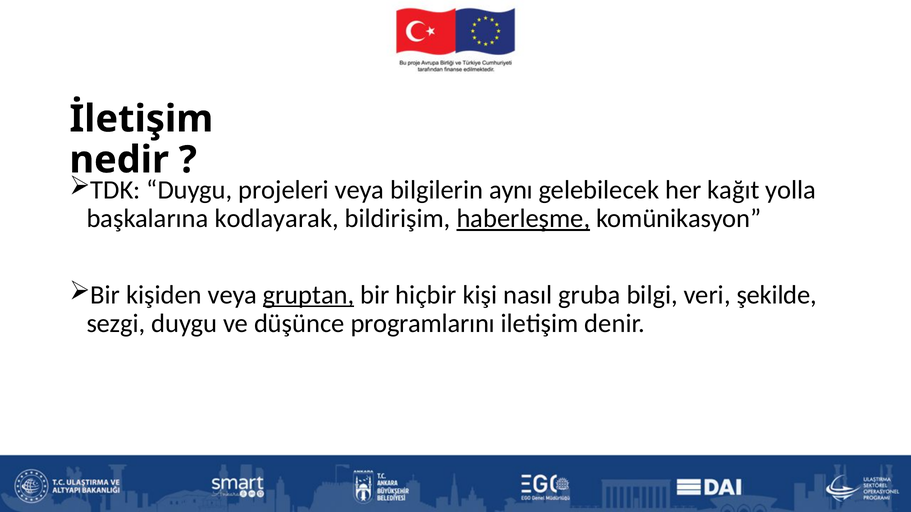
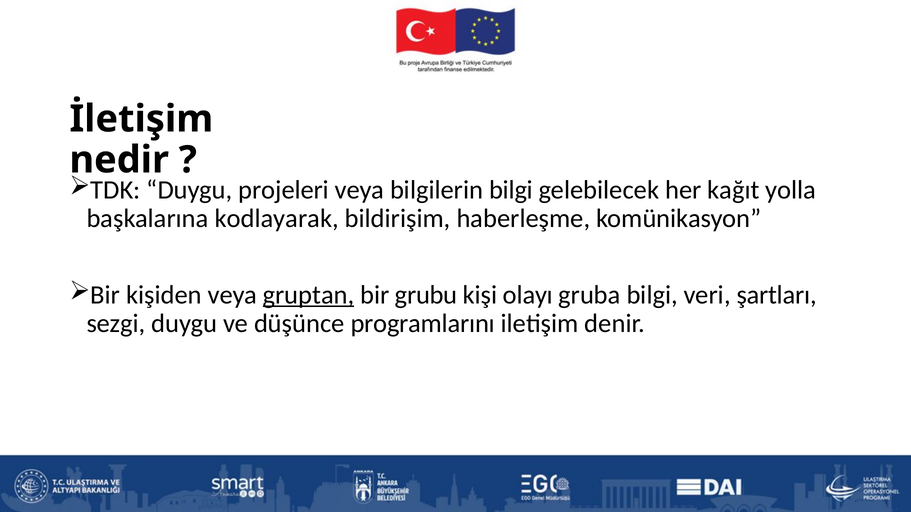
bilgilerin aynı: aynı -> bilgi (511, 190)
haberleşme underline: present -> none (523, 219)
hiçbir: hiçbir -> grubu (426, 295)
nasıl: nasıl -> olayı (528, 295)
şekilde: şekilde -> şartları (777, 295)
